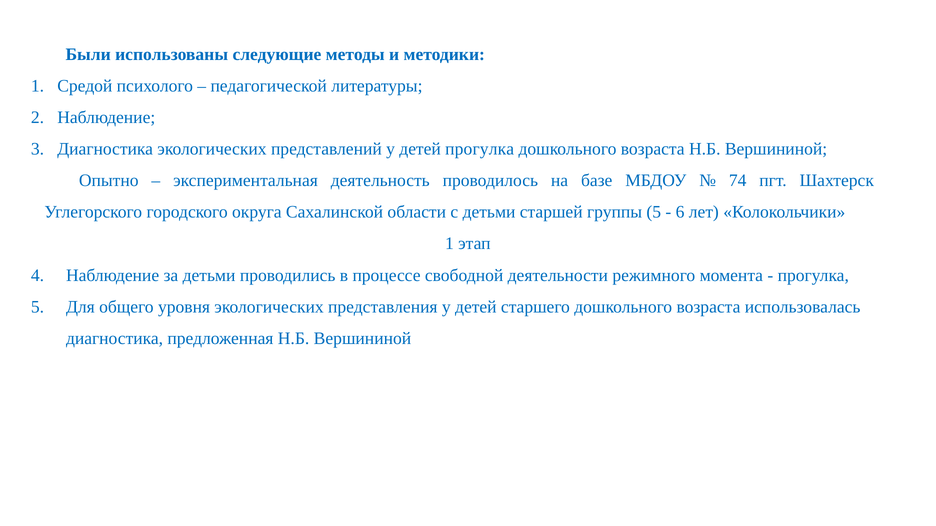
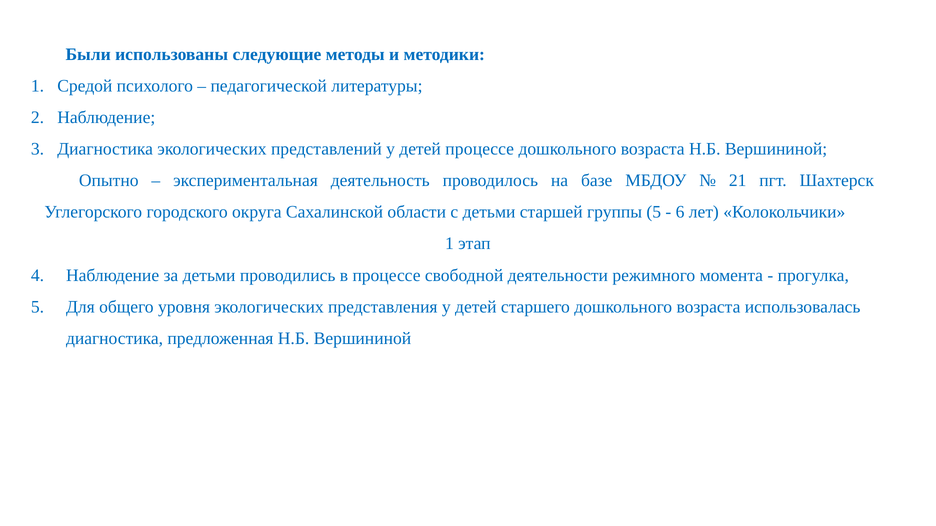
детей прогулка: прогулка -> процессе (480, 149)
74: 74 -> 21 (738, 181)
